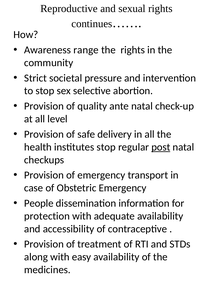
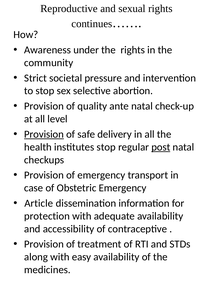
range: range -> under (86, 50)
Provision underline: none -> present (44, 134)
People: People -> Article (39, 203)
